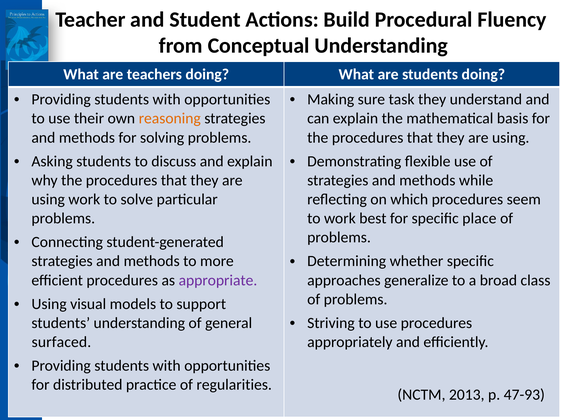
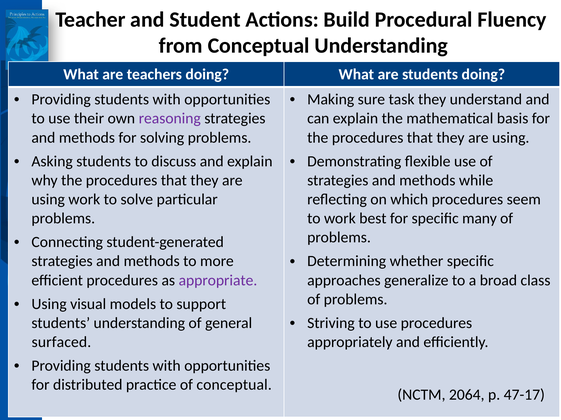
reasoning colour: orange -> purple (170, 119)
place: place -> many (479, 219)
of regularities: regularities -> conceptual (234, 386)
2013: 2013 -> 2064 (467, 395)
47-93: 47-93 -> 47-17 (524, 395)
